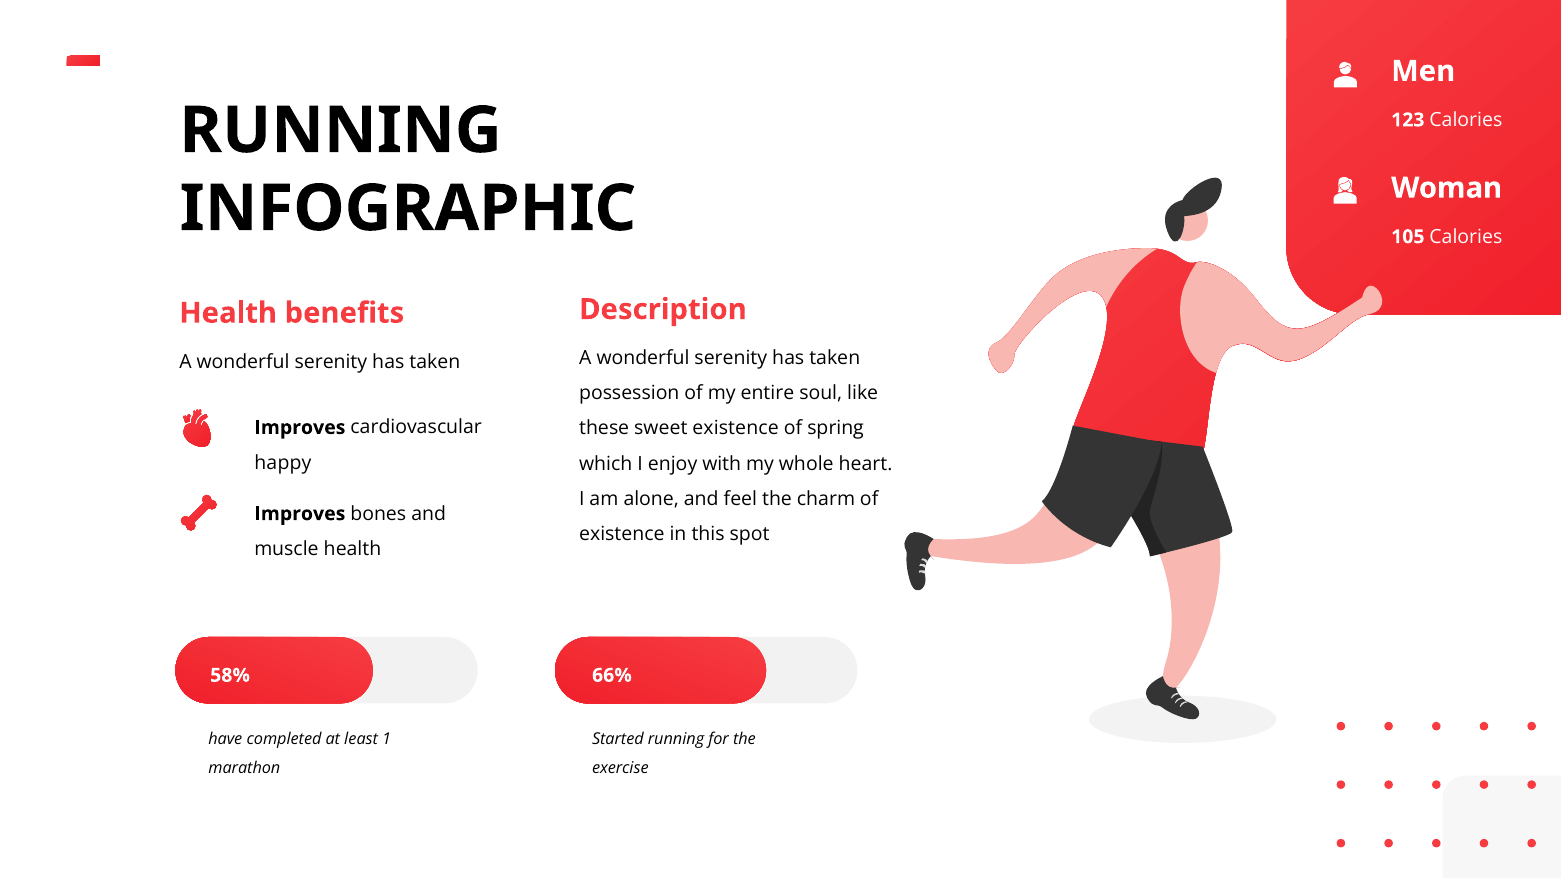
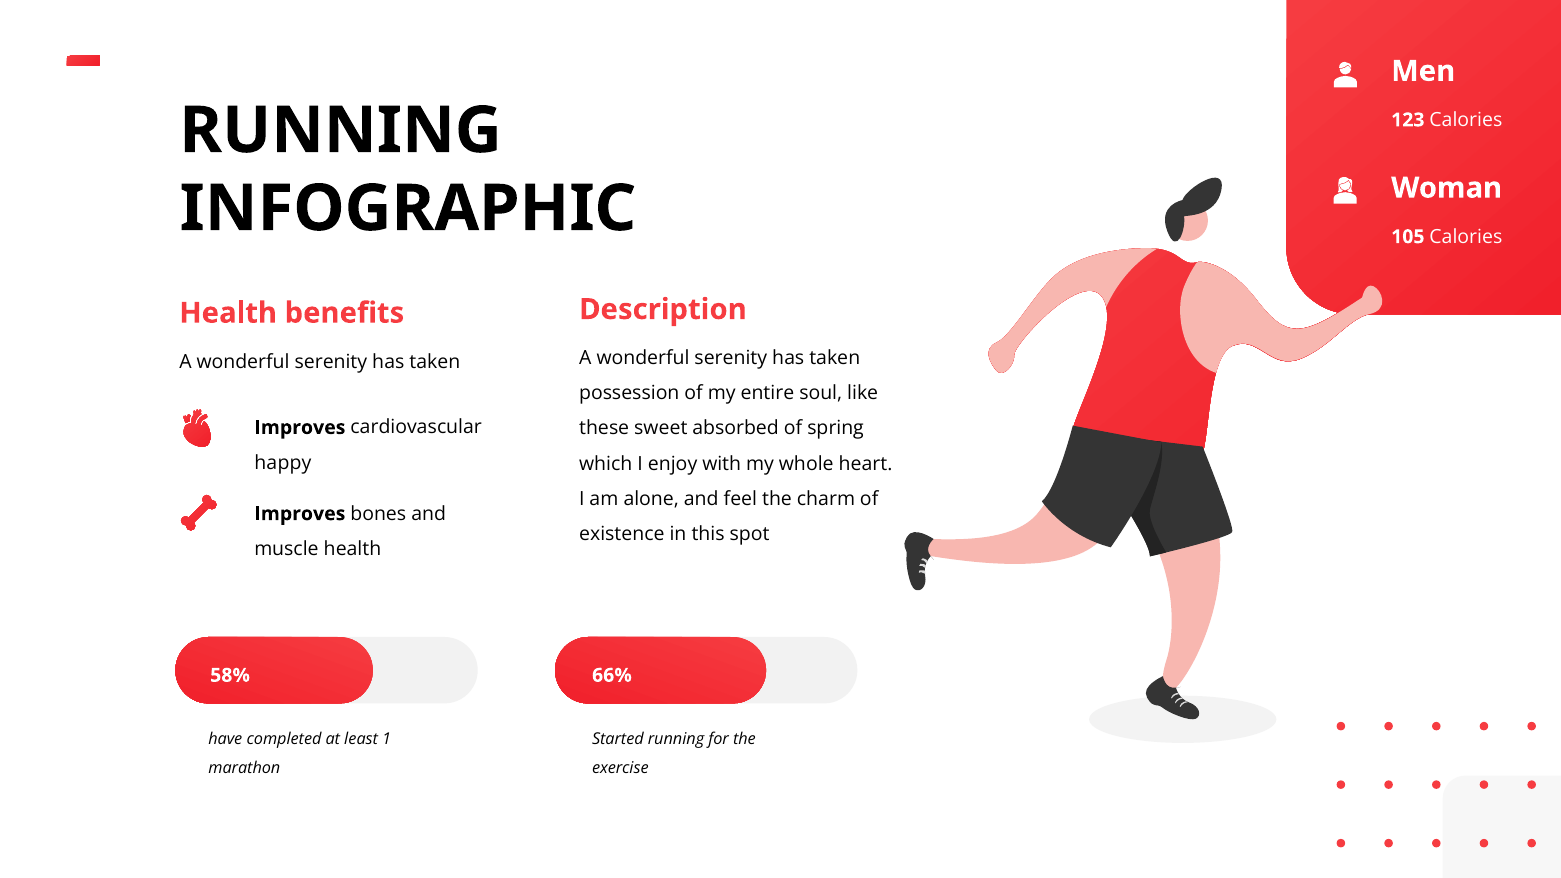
sweet existence: existence -> absorbed (736, 429)
